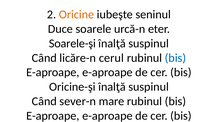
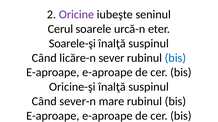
Oricine colour: orange -> purple (76, 15)
Duce: Duce -> Cerul (60, 29)
cerul: cerul -> sever (111, 58)
